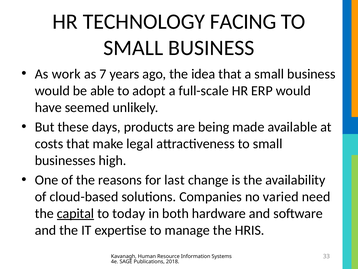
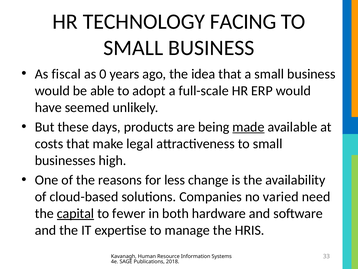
work: work -> fiscal (66, 74)
7: 7 -> 0 (103, 74)
made underline: none -> present (248, 127)
last: last -> less (175, 180)
today: today -> fewer (129, 213)
